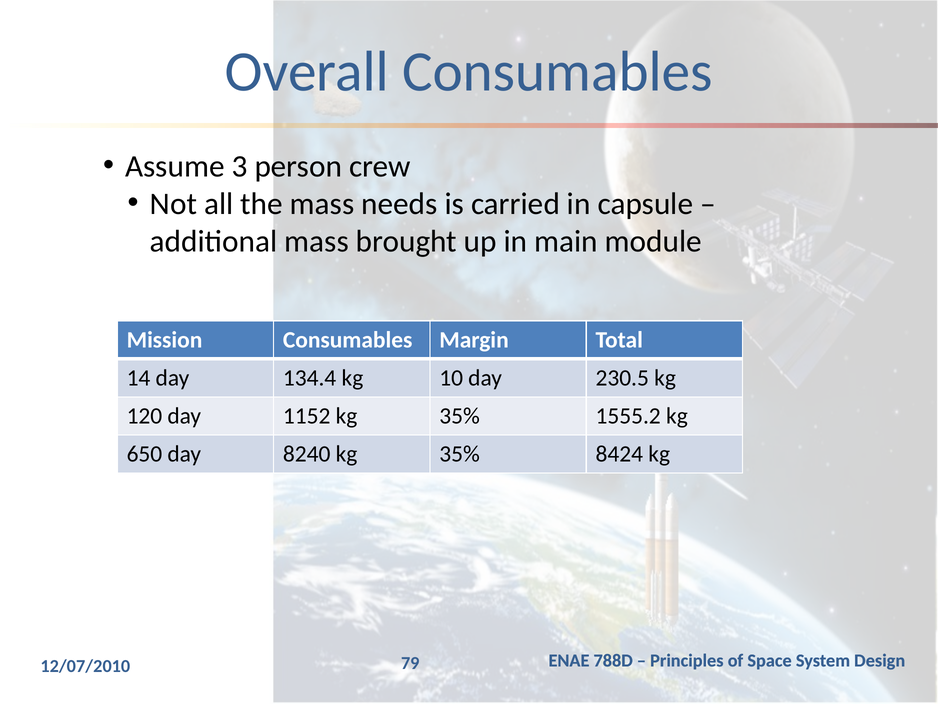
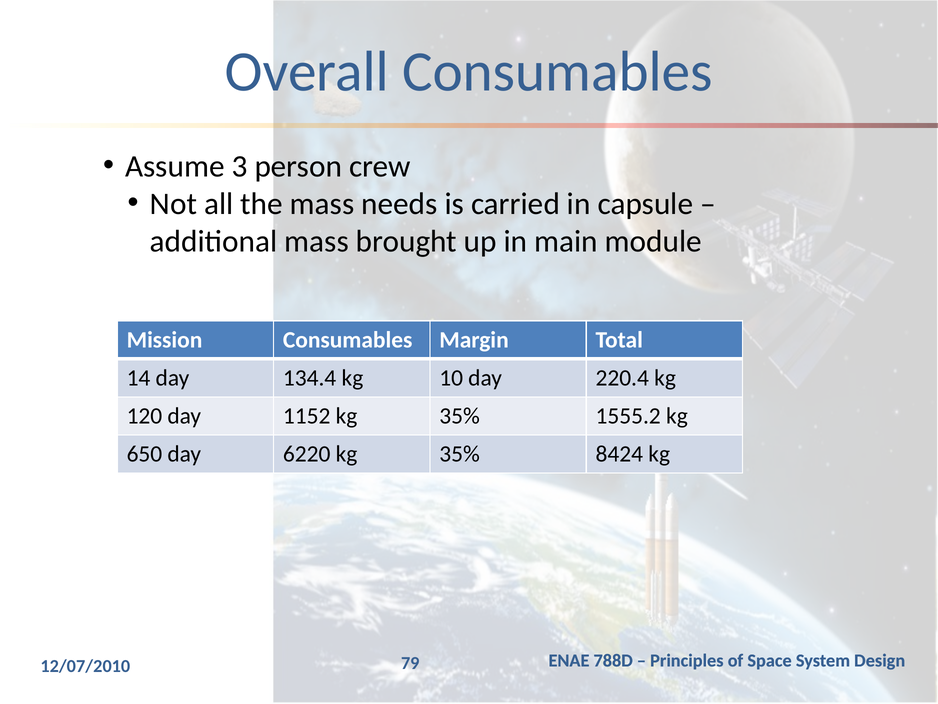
230.5: 230.5 -> 220.4 (622, 378)
8240: 8240 -> 6220 (307, 454)
